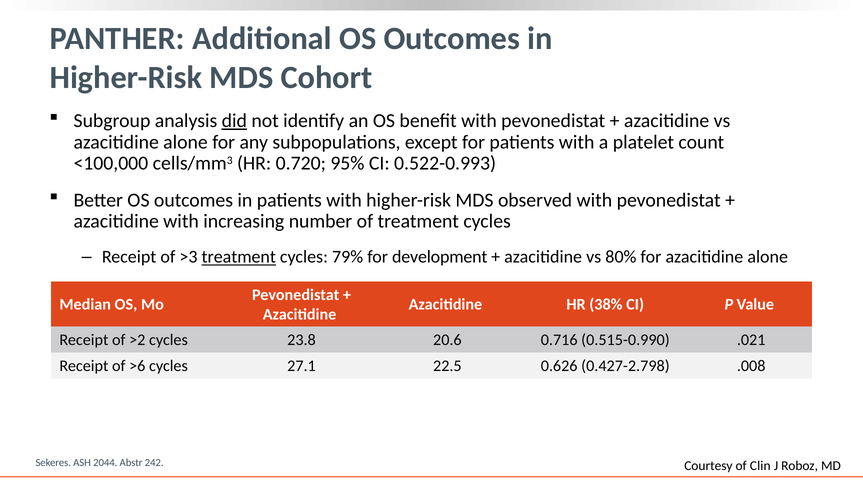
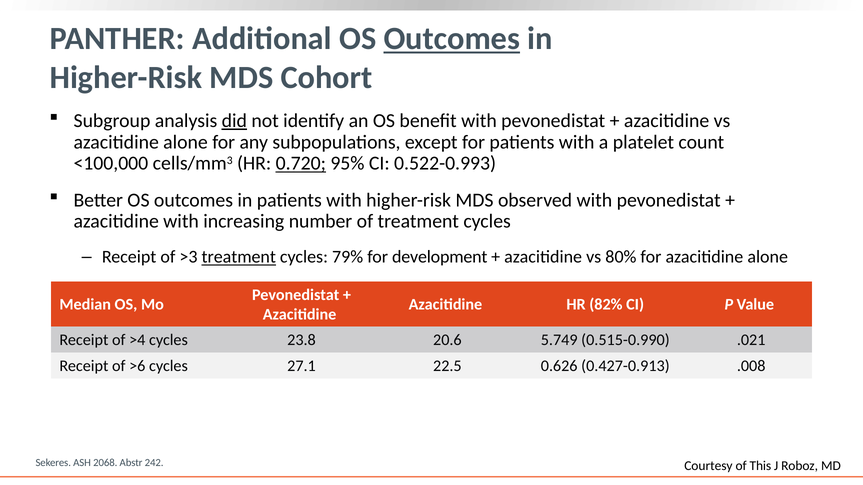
Outcomes underline: none -> present (452, 39)
0.720 underline: none -> present (301, 164)
38%: 38% -> 82% (606, 305)
>2: >2 -> >4 (137, 340)
0.716: 0.716 -> 5.749 (559, 340)
0.427-2.798: 0.427-2.798 -> 0.427-0.913 (625, 366)
2044: 2044 -> 2068 (105, 463)
Clin: Clin -> This (760, 466)
